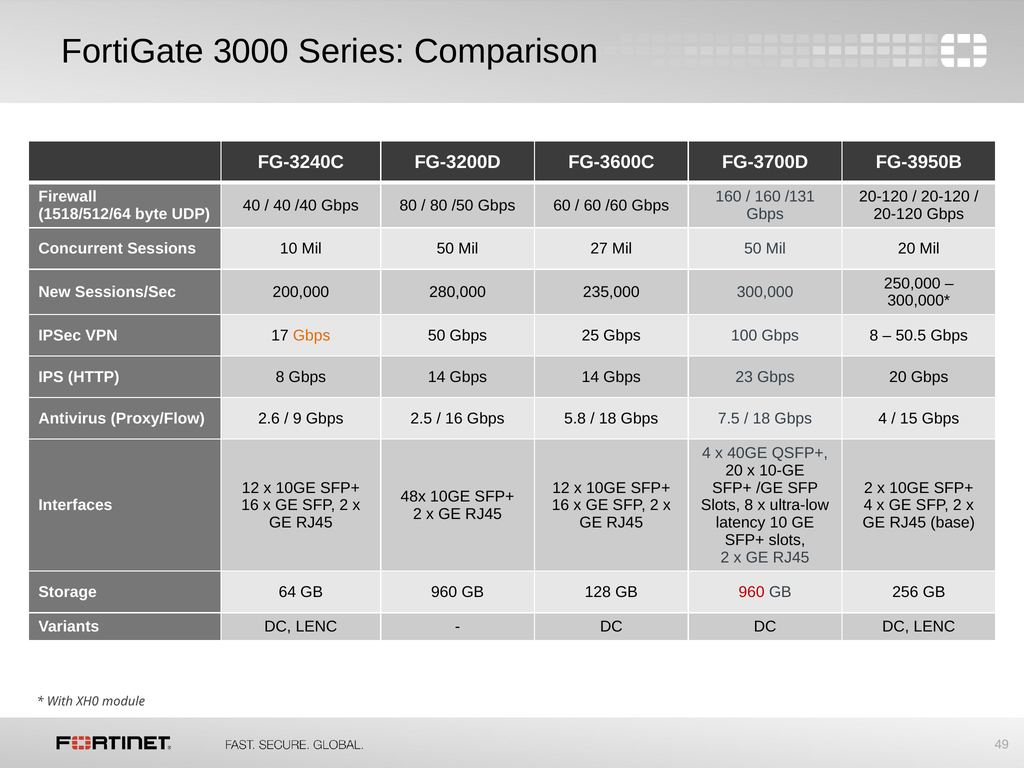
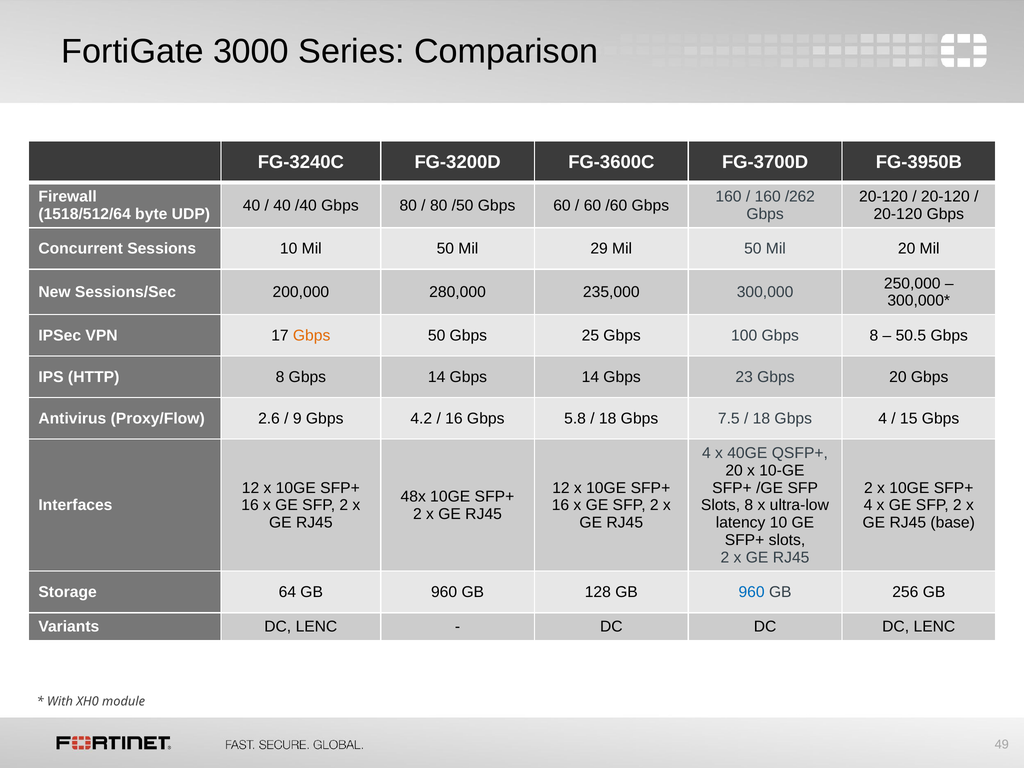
/131: /131 -> /262 (800, 197)
27: 27 -> 29 (599, 249)
2.5: 2.5 -> 4.2 (421, 418)
960 colour: red -> blue (752, 592)
